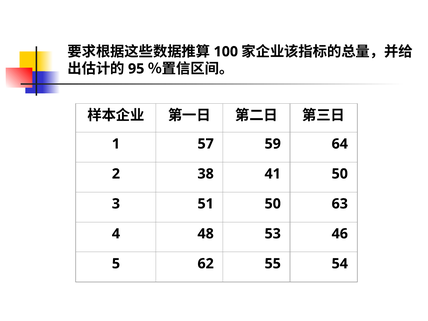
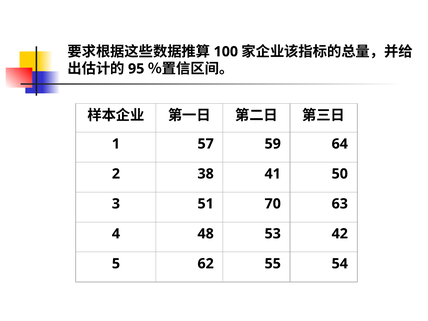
51 50: 50 -> 70 (273, 204)
46: 46 -> 42 (340, 234)
